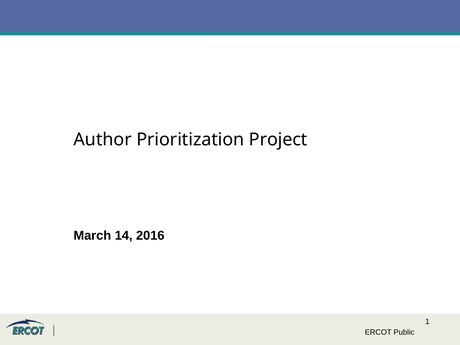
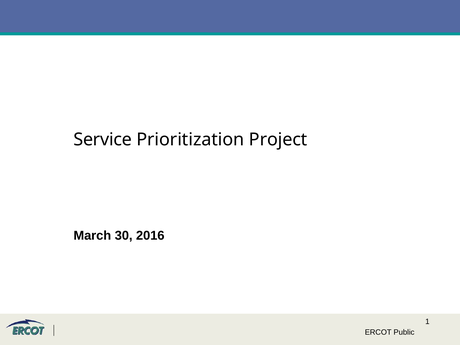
Author: Author -> Service (103, 140)
14: 14 -> 30 (124, 236)
